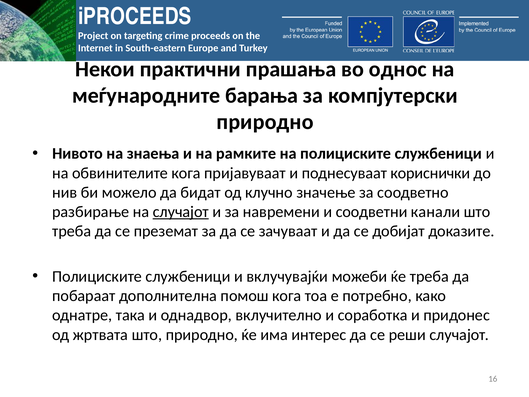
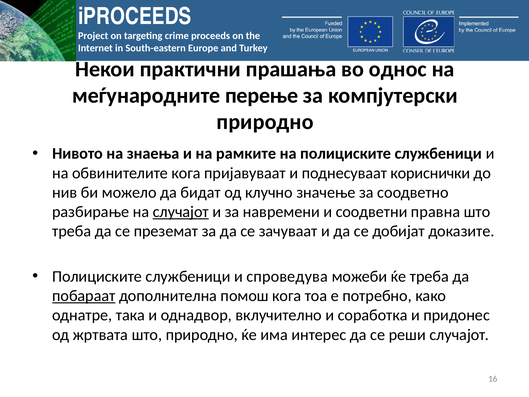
барања: барања -> перење (262, 95)
канали: канали -> правна (436, 212)
вклучувајќи: вклучувајќи -> спроведува (287, 276)
побараат underline: none -> present (84, 296)
